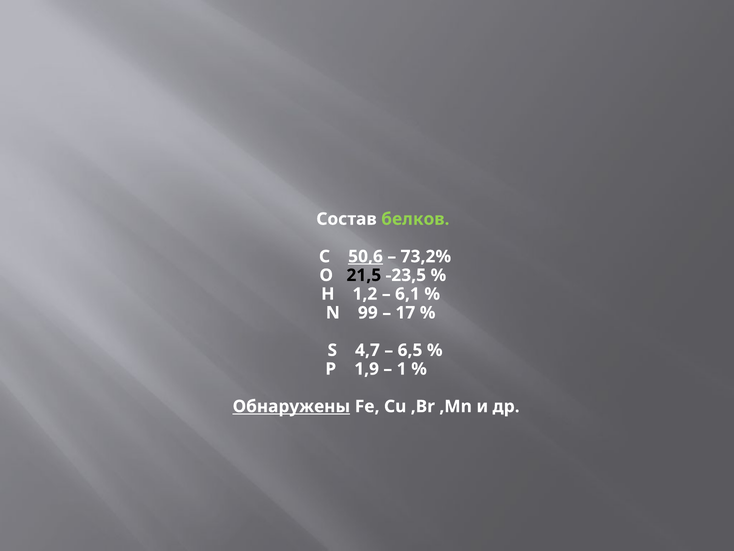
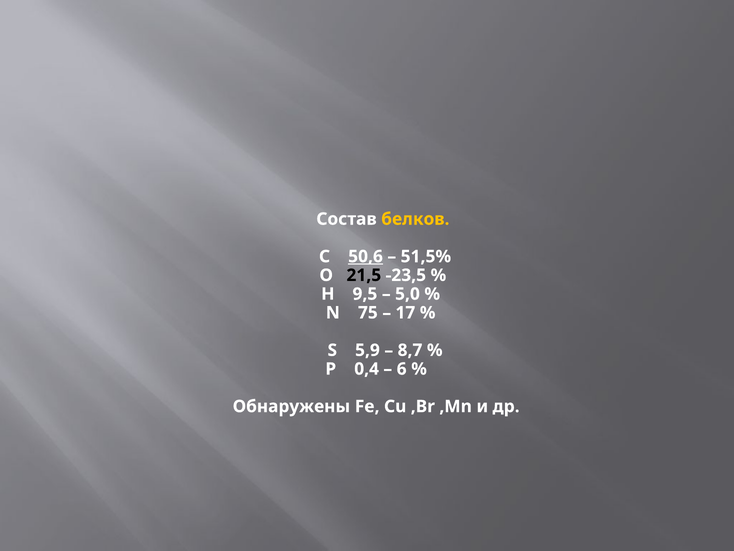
белков colour: light green -> yellow (415, 219)
73,2%: 73,2% -> 51,5% (426, 256)
1,2: 1,2 -> 9,5 (365, 294)
6,1: 6,1 -> 5,0 (407, 294)
99: 99 -> 75 (368, 312)
4,7: 4,7 -> 5,9 (367, 350)
6,5: 6,5 -> 8,7 (410, 350)
1,9: 1,9 -> 0,4 (367, 369)
1: 1 -> 6 (402, 369)
Обнаружены underline: present -> none (291, 406)
